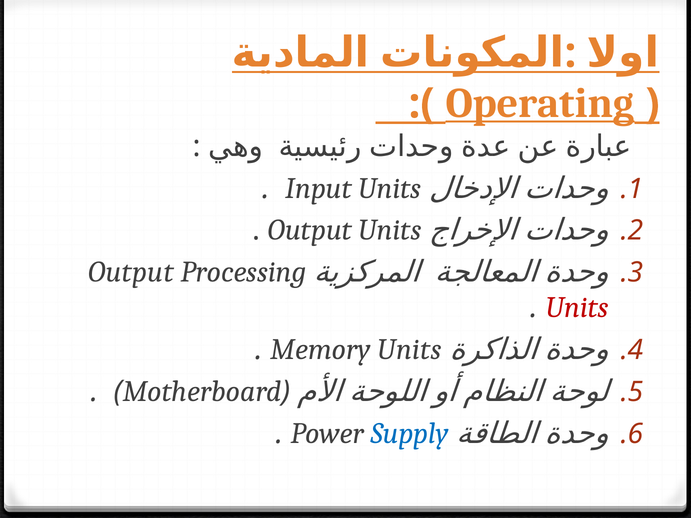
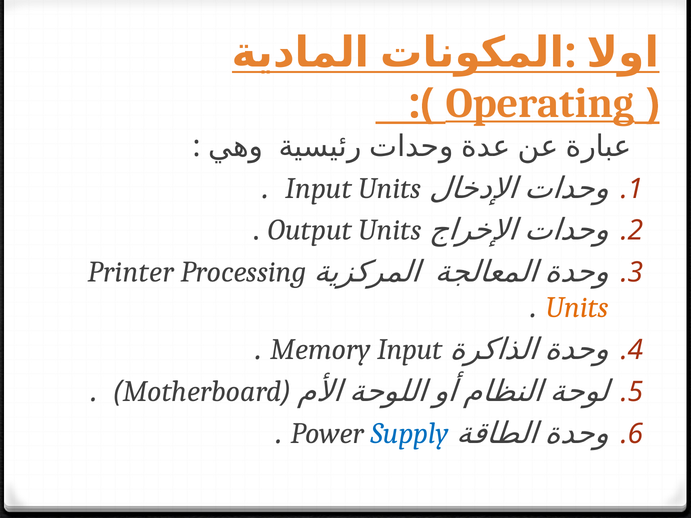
Output: Output -> Printer (131, 272)
Units colour: red -> orange (577, 308)
Memory Units: Units -> Input (410, 350)
